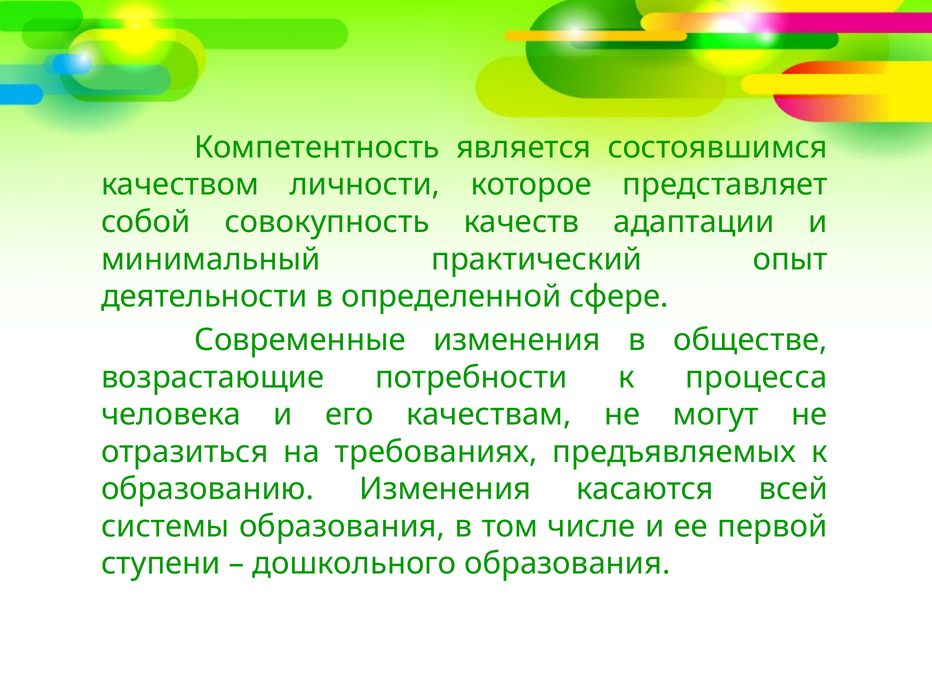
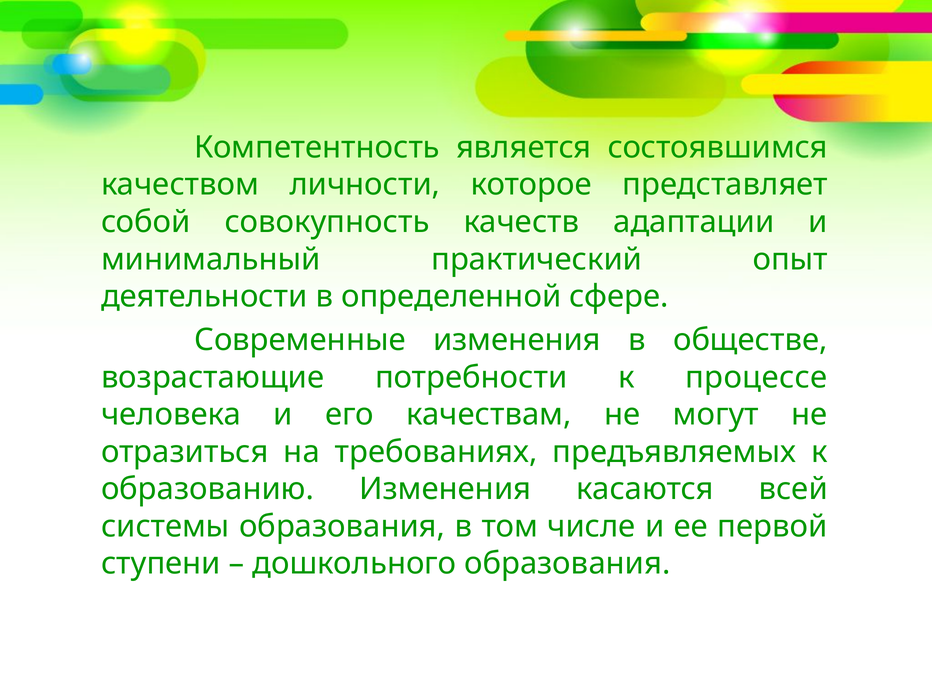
процесса: процесса -> процессе (756, 377)
